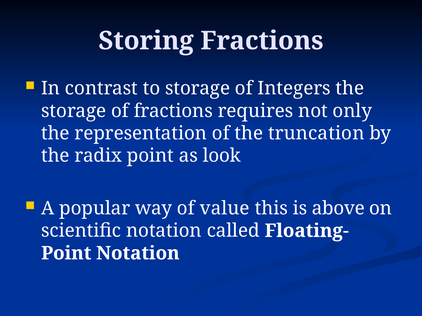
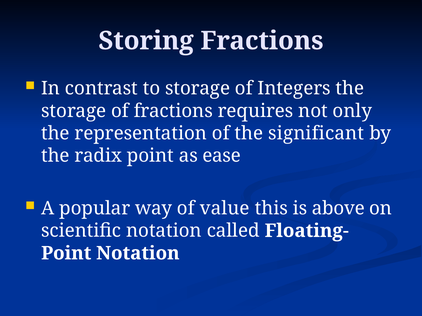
truncation: truncation -> significant (316, 134)
look: look -> ease (222, 156)
